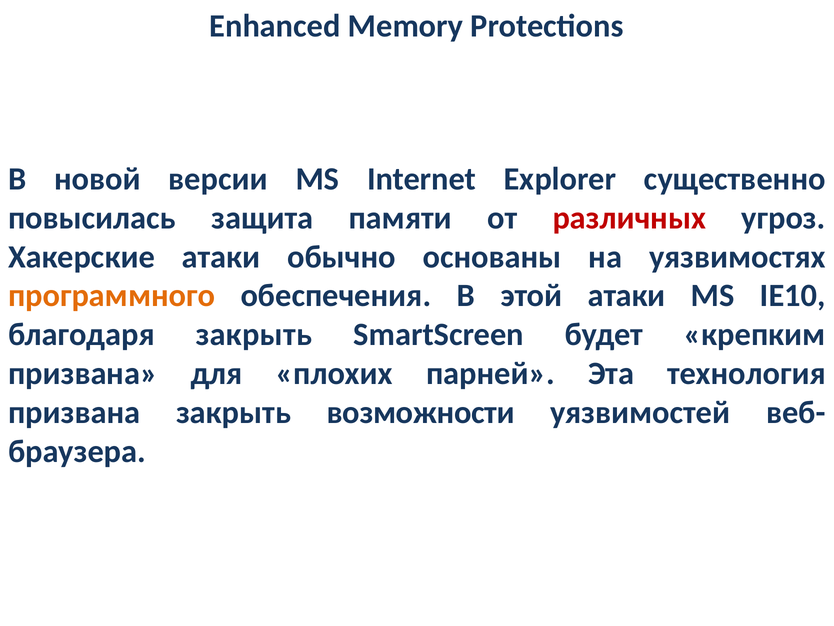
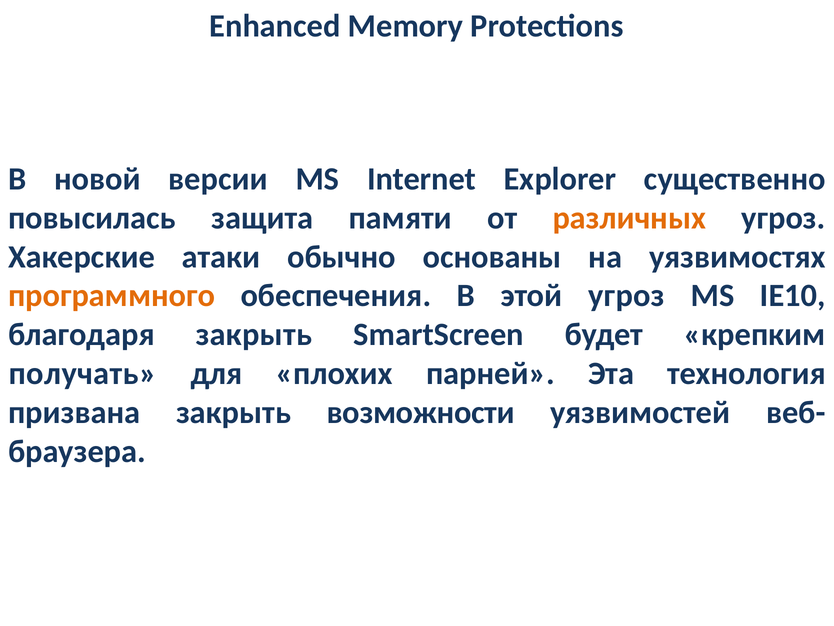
различных colour: red -> orange (629, 218)
этой атаки: атаки -> угроз (626, 296)
призвана: призвана -> получать (83, 373)
